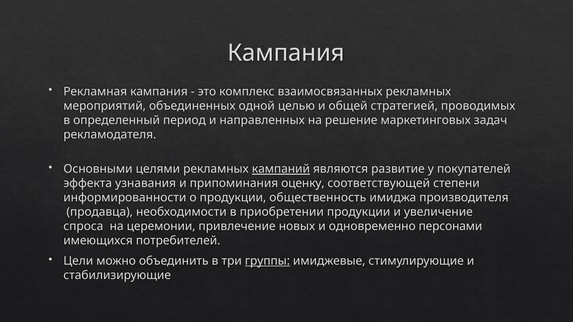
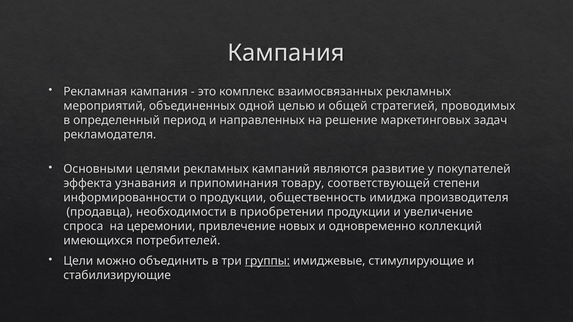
кампаний underline: present -> none (281, 169)
оценку: оценку -> товару (303, 184)
персонами: персонами -> коллекций (450, 227)
